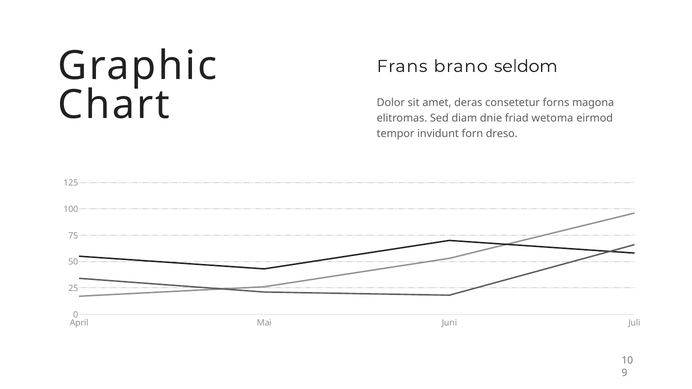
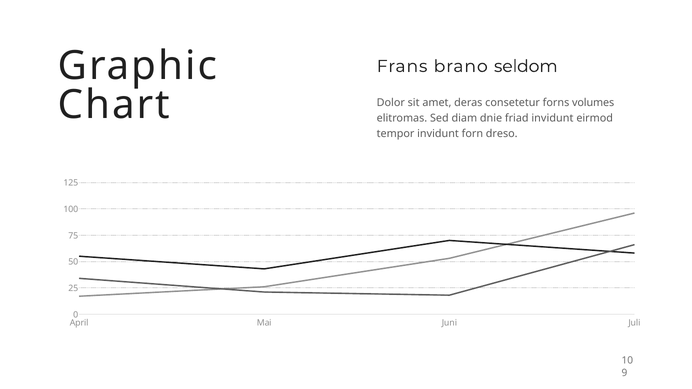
magona: magona -> volumes (593, 103)
friad wetoma: wetoma -> invidunt (552, 118)
